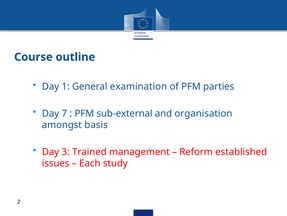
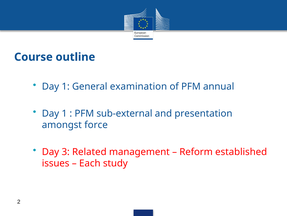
parties: parties -> annual (219, 86)
7: 7 -> 1 (64, 113)
organisation: organisation -> presentation (203, 113)
basis: basis -> force (96, 125)
Trained: Trained -> Related (89, 151)
